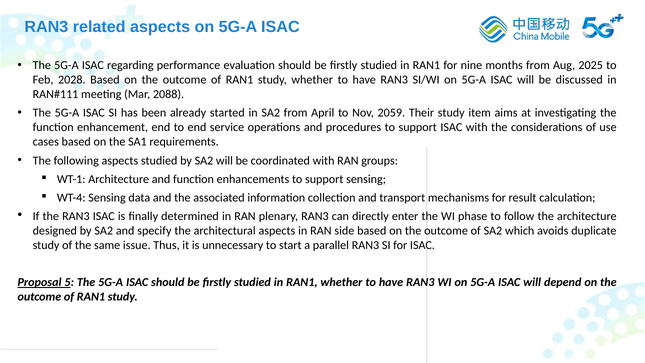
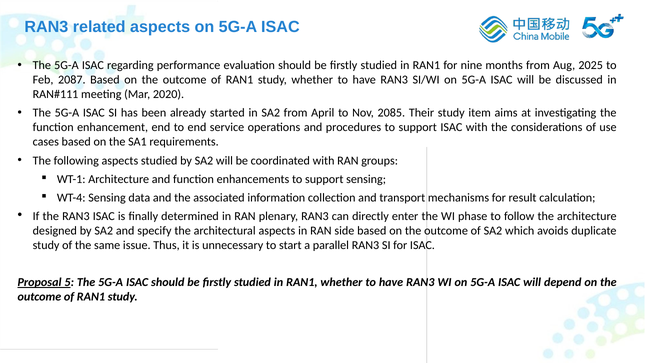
2028: 2028 -> 2087 (72, 80)
2088: 2088 -> 2020 (169, 94)
2059: 2059 -> 2085 (391, 113)
